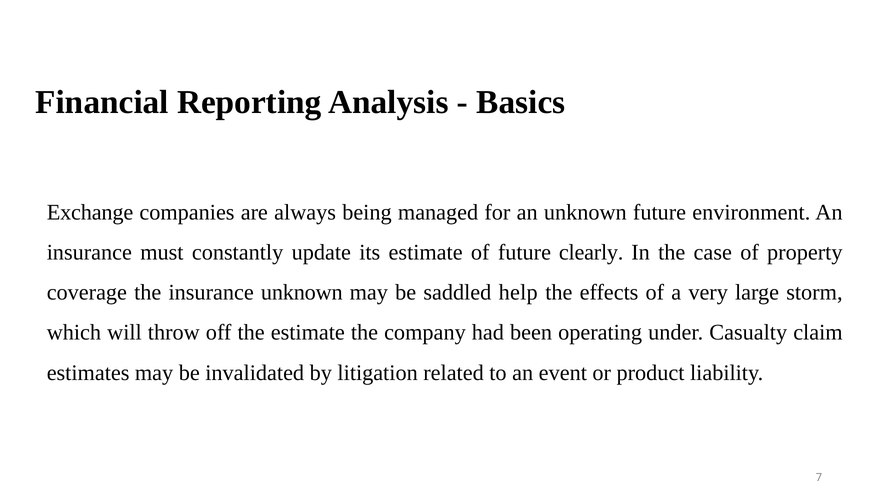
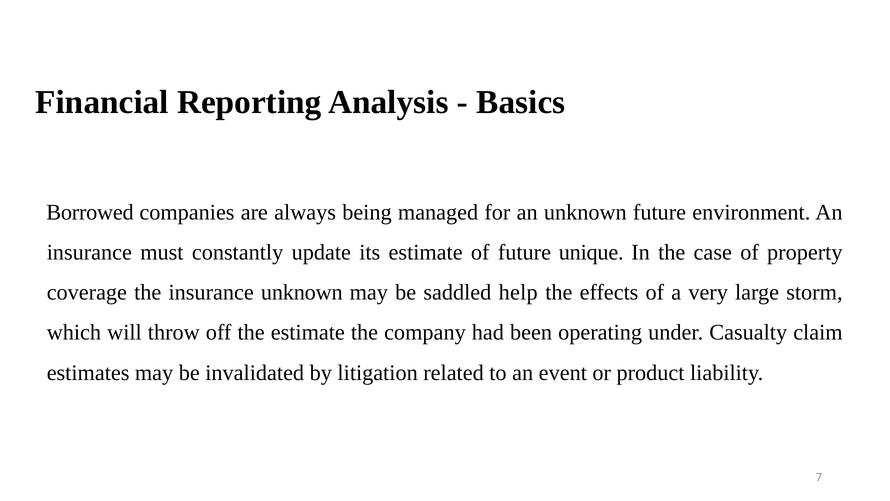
Exchange: Exchange -> Borrowed (90, 212)
clearly: clearly -> unique (591, 252)
